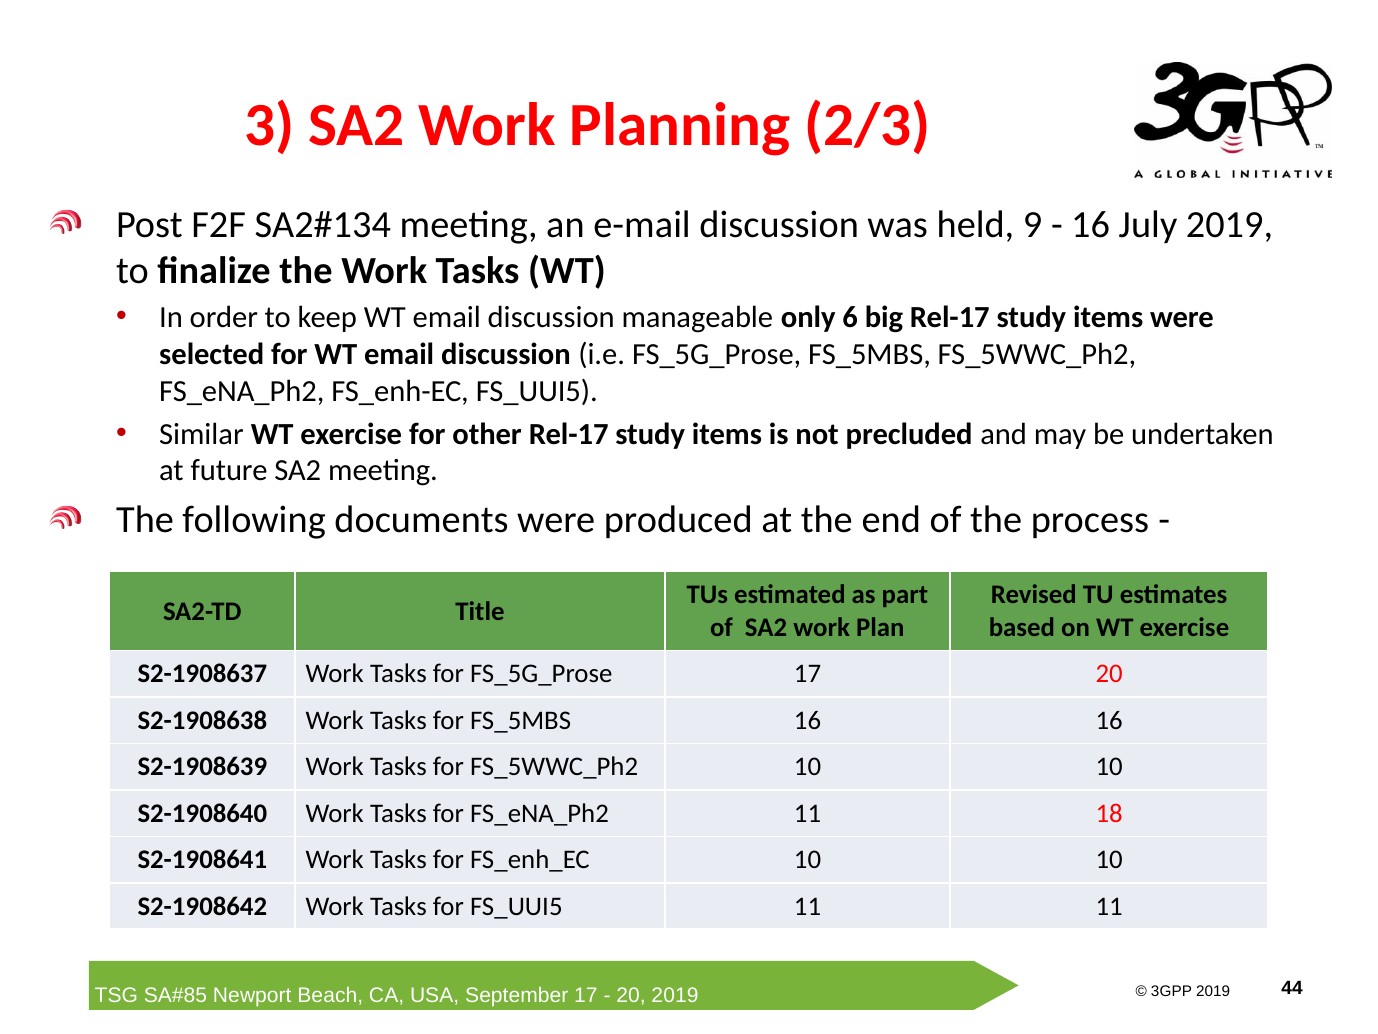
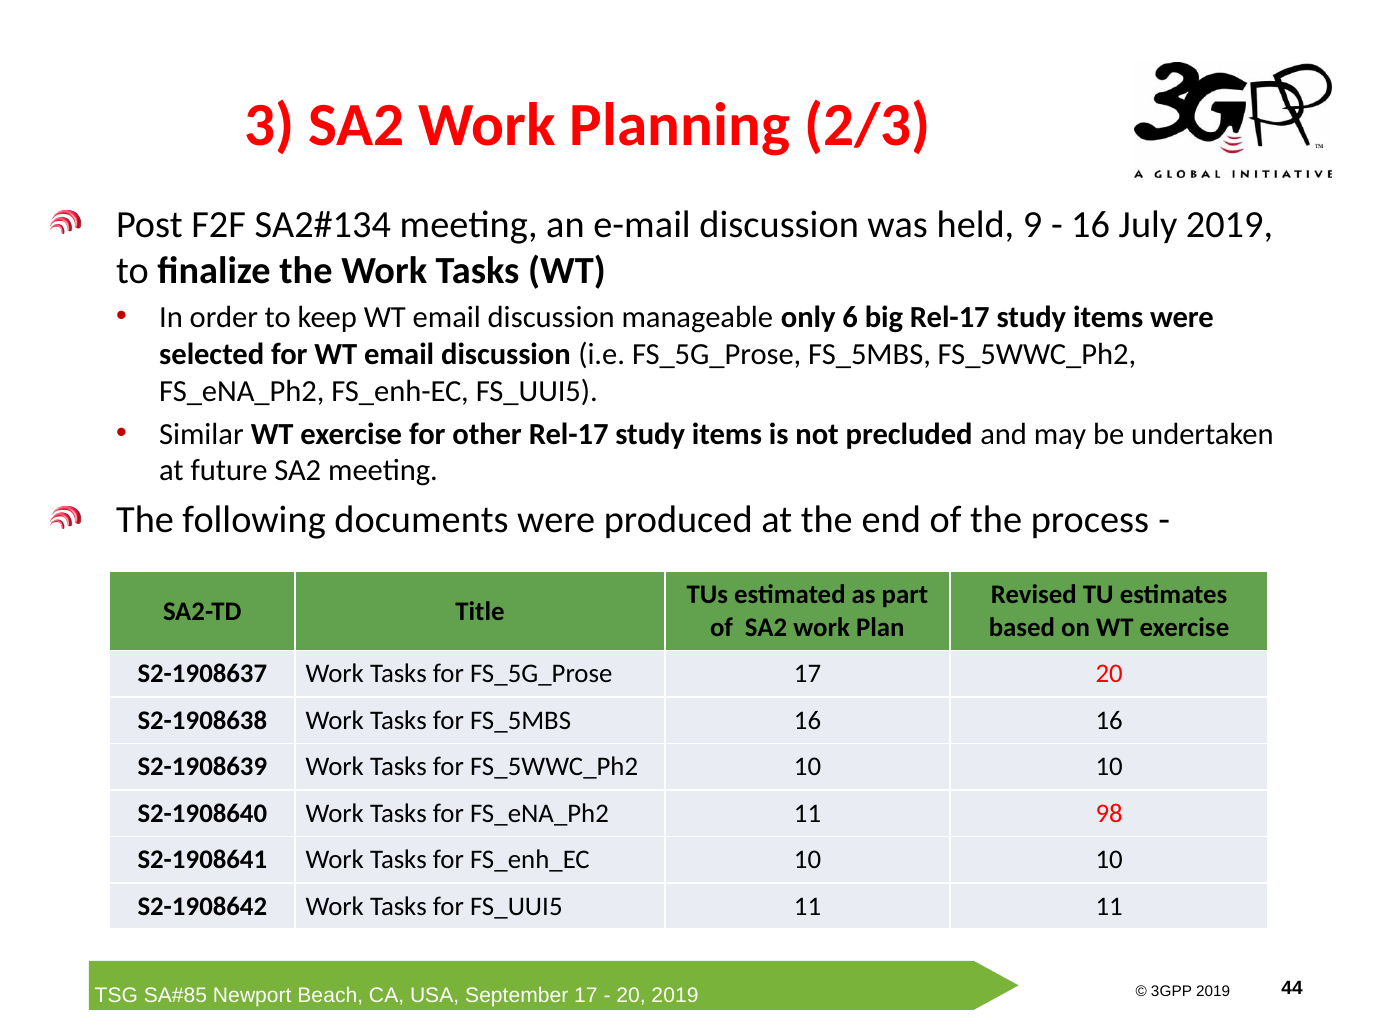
18: 18 -> 98 (1109, 813)
